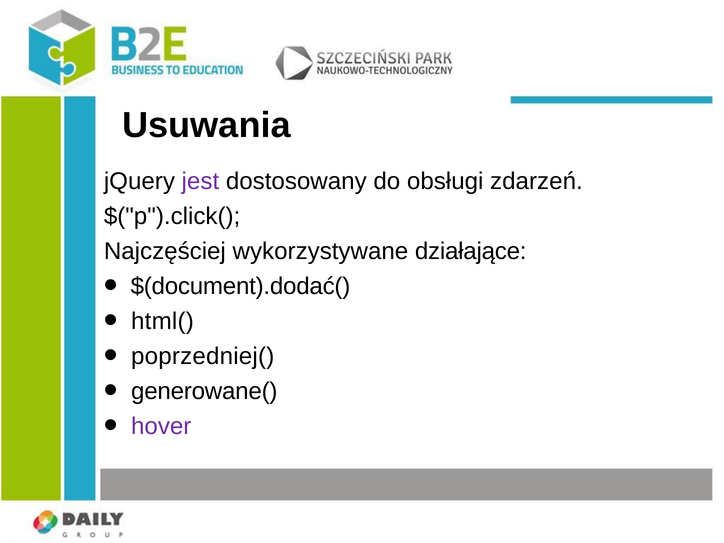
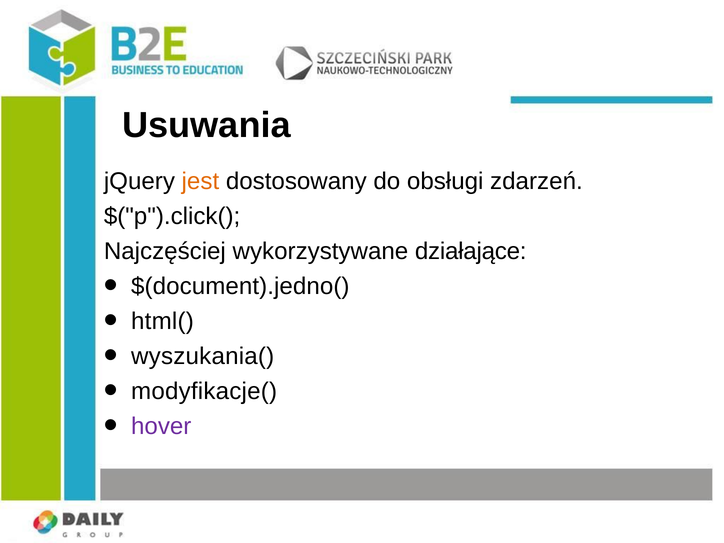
jest colour: purple -> orange (200, 181)
$(document).dodać(: $(document).dodać( -> $(document).jedno( (240, 286)
poprzedniej(: poprzedniej( -> wyszukania( (203, 356)
generowane(: generowane( -> modyfikacje( (204, 391)
